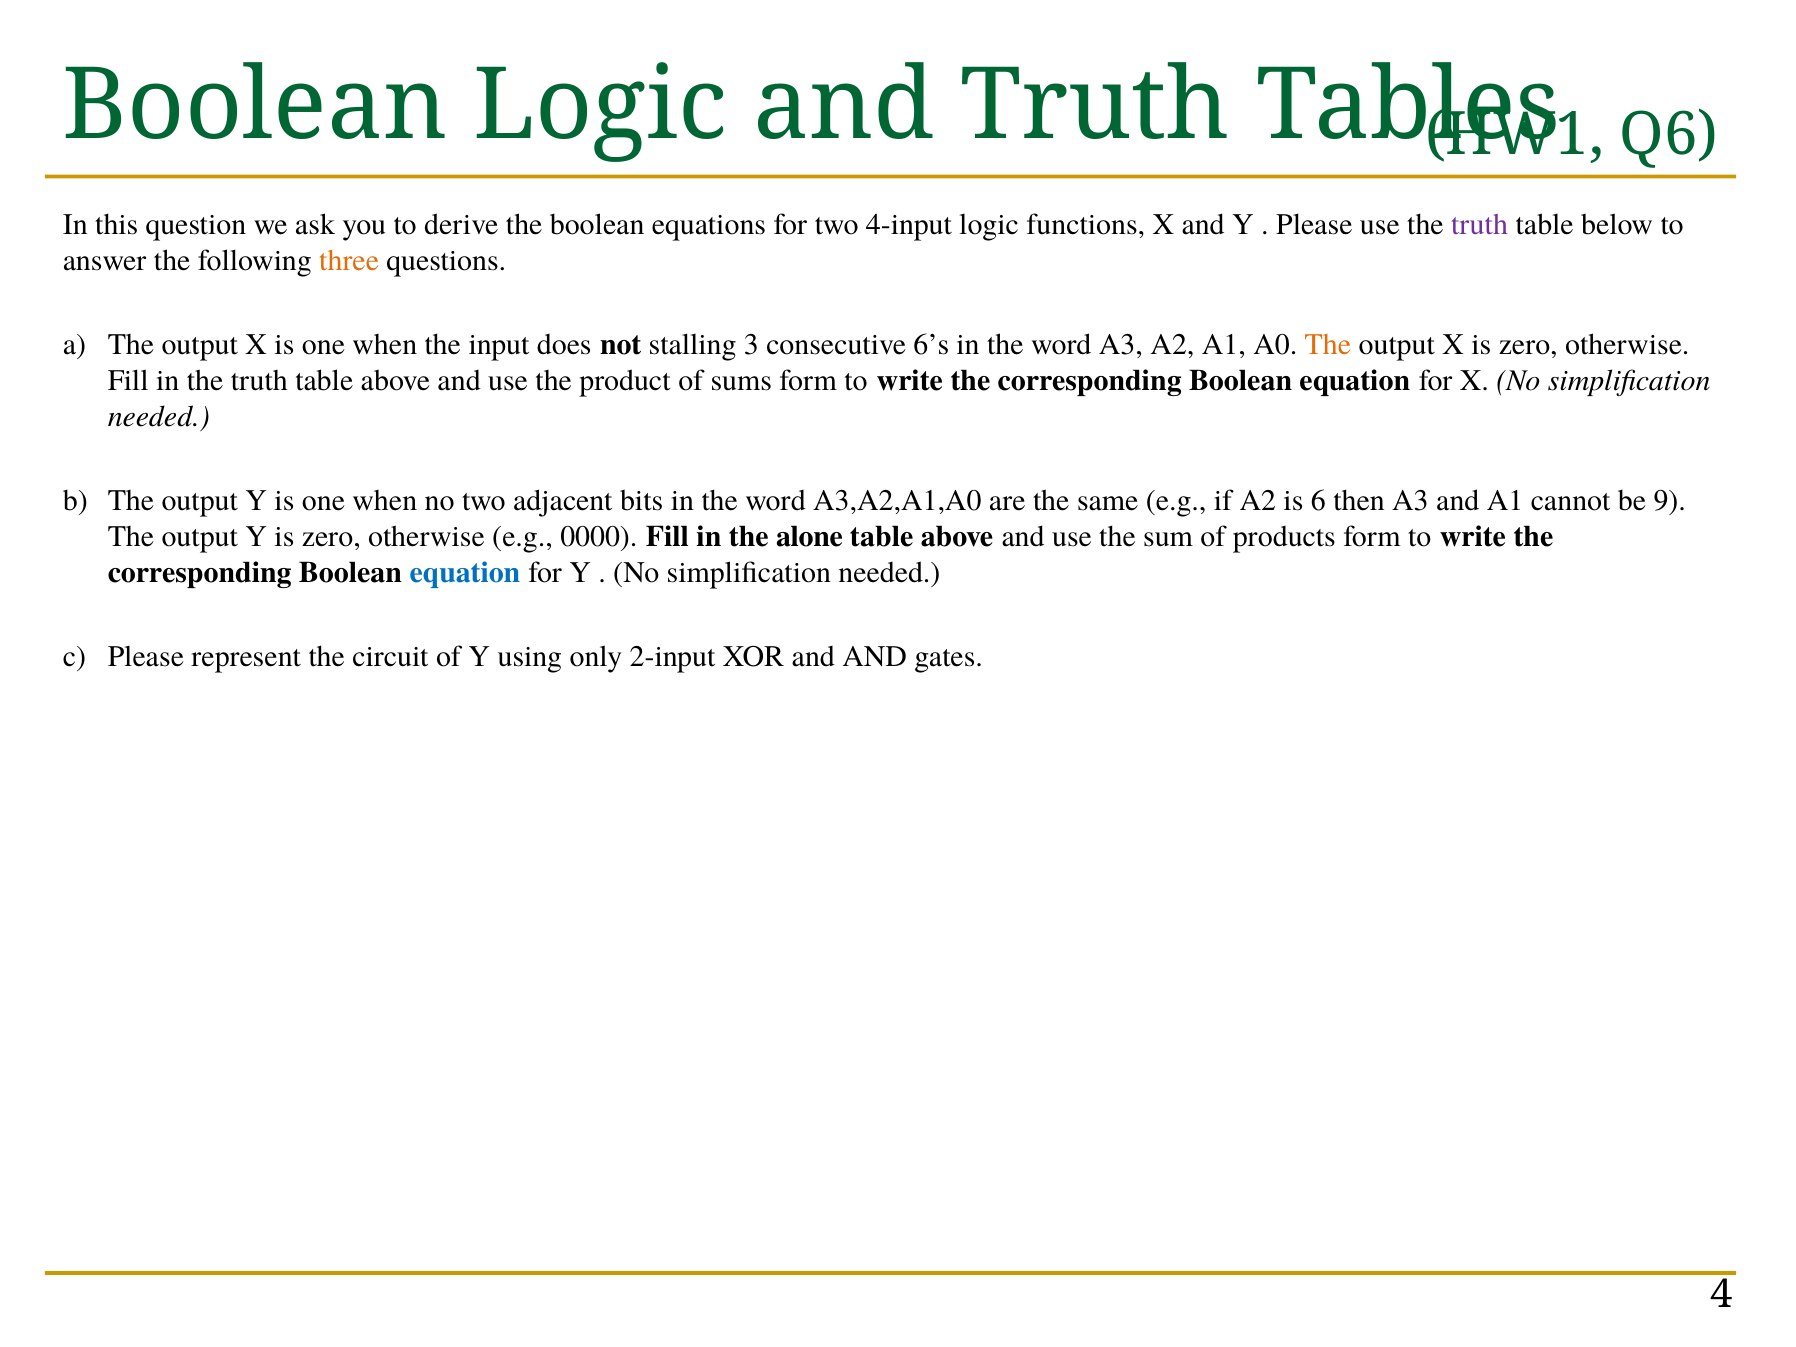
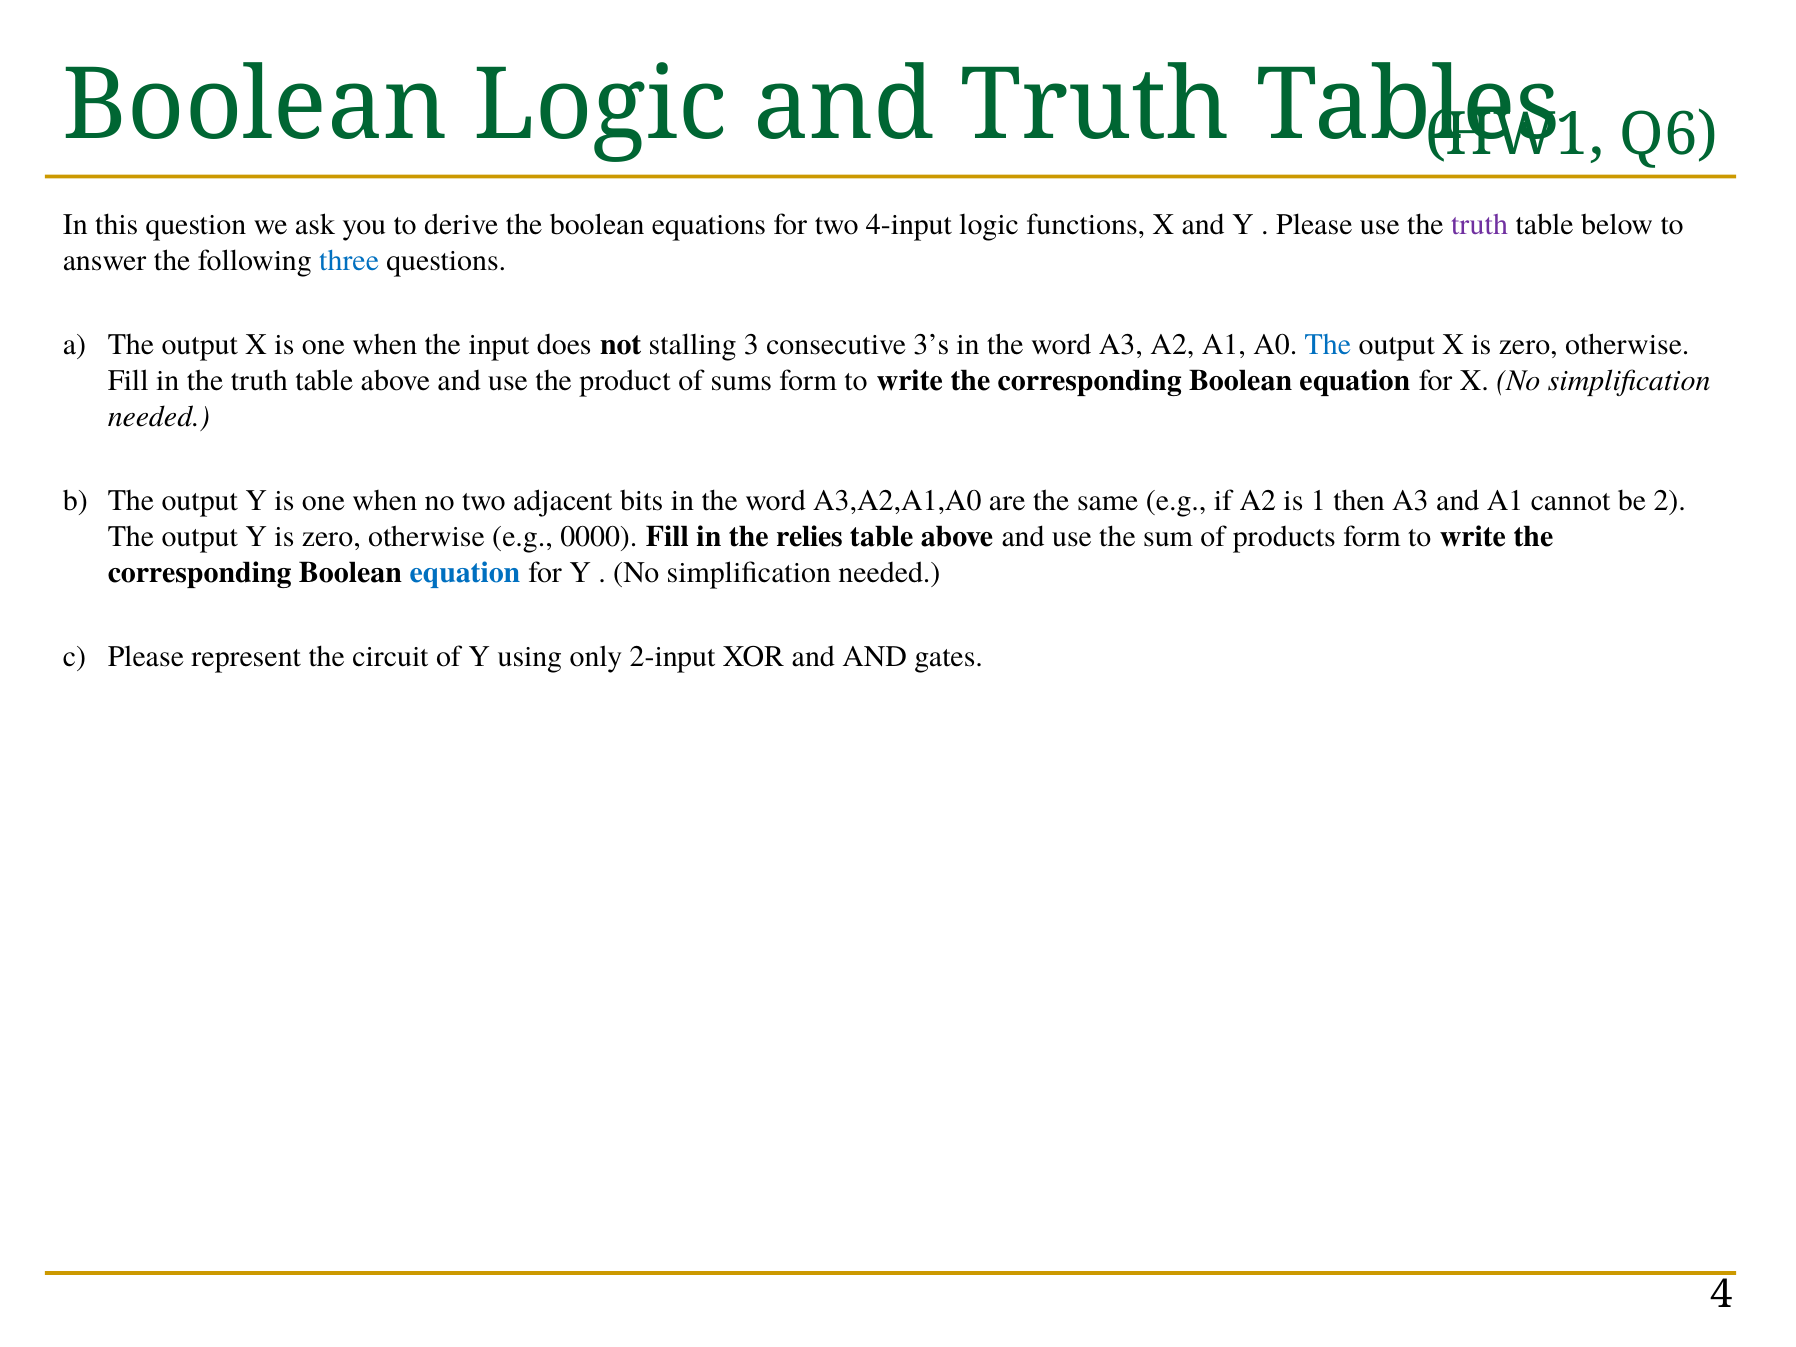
three colour: orange -> blue (349, 261)
6’s: 6’s -> 3’s (931, 345)
The colour: orange -> blue (1328, 345)
6: 6 -> 1 (1318, 500)
9: 9 -> 2 (1670, 500)
alone: alone -> relies (809, 536)
